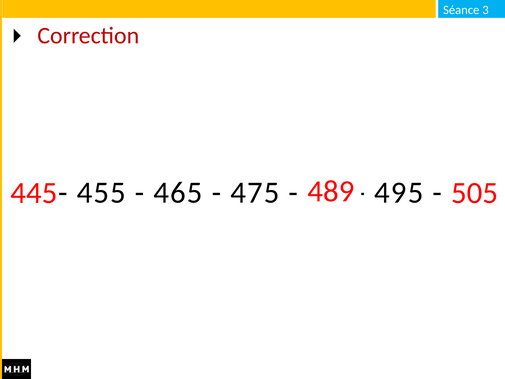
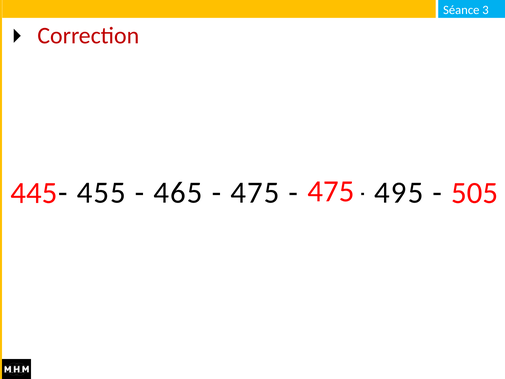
445 489: 489 -> 475 (331, 191)
